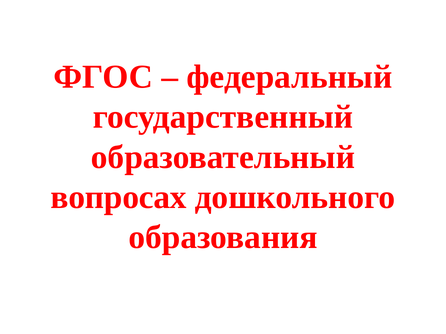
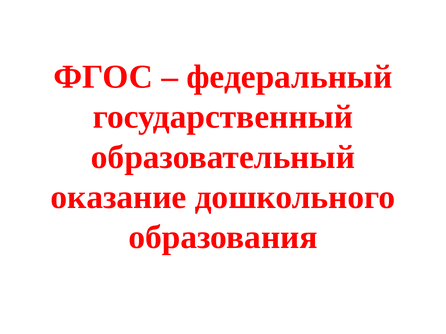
вопросах: вопросах -> оказание (119, 197)
